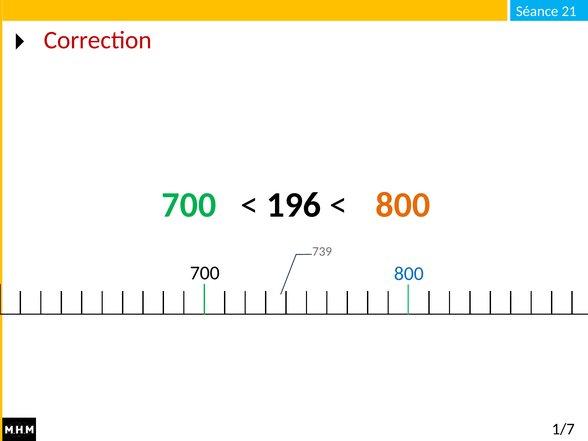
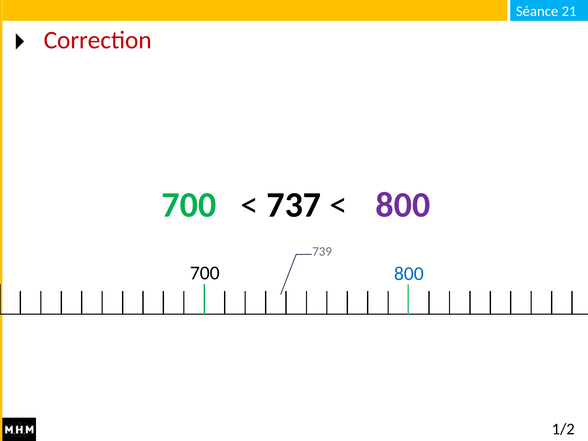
196: 196 -> 737 (294, 205)
800 colour: orange -> purple (403, 205)
1/7: 1/7 -> 1/2 (563, 429)
